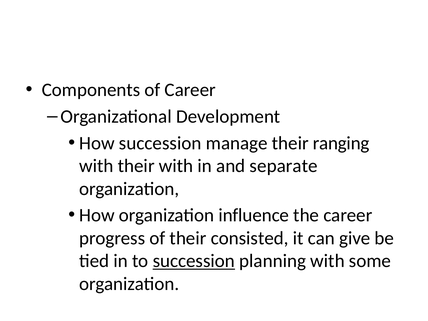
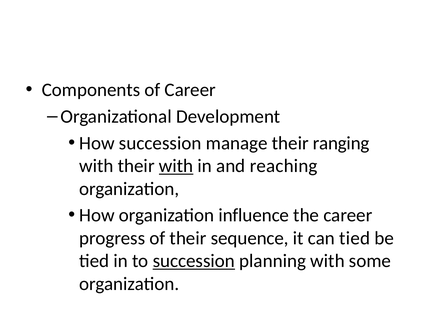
with underline: none -> present (176, 166)
separate: separate -> reaching (284, 166)
consisted: consisted -> sequence (250, 238)
can give: give -> tied (355, 238)
